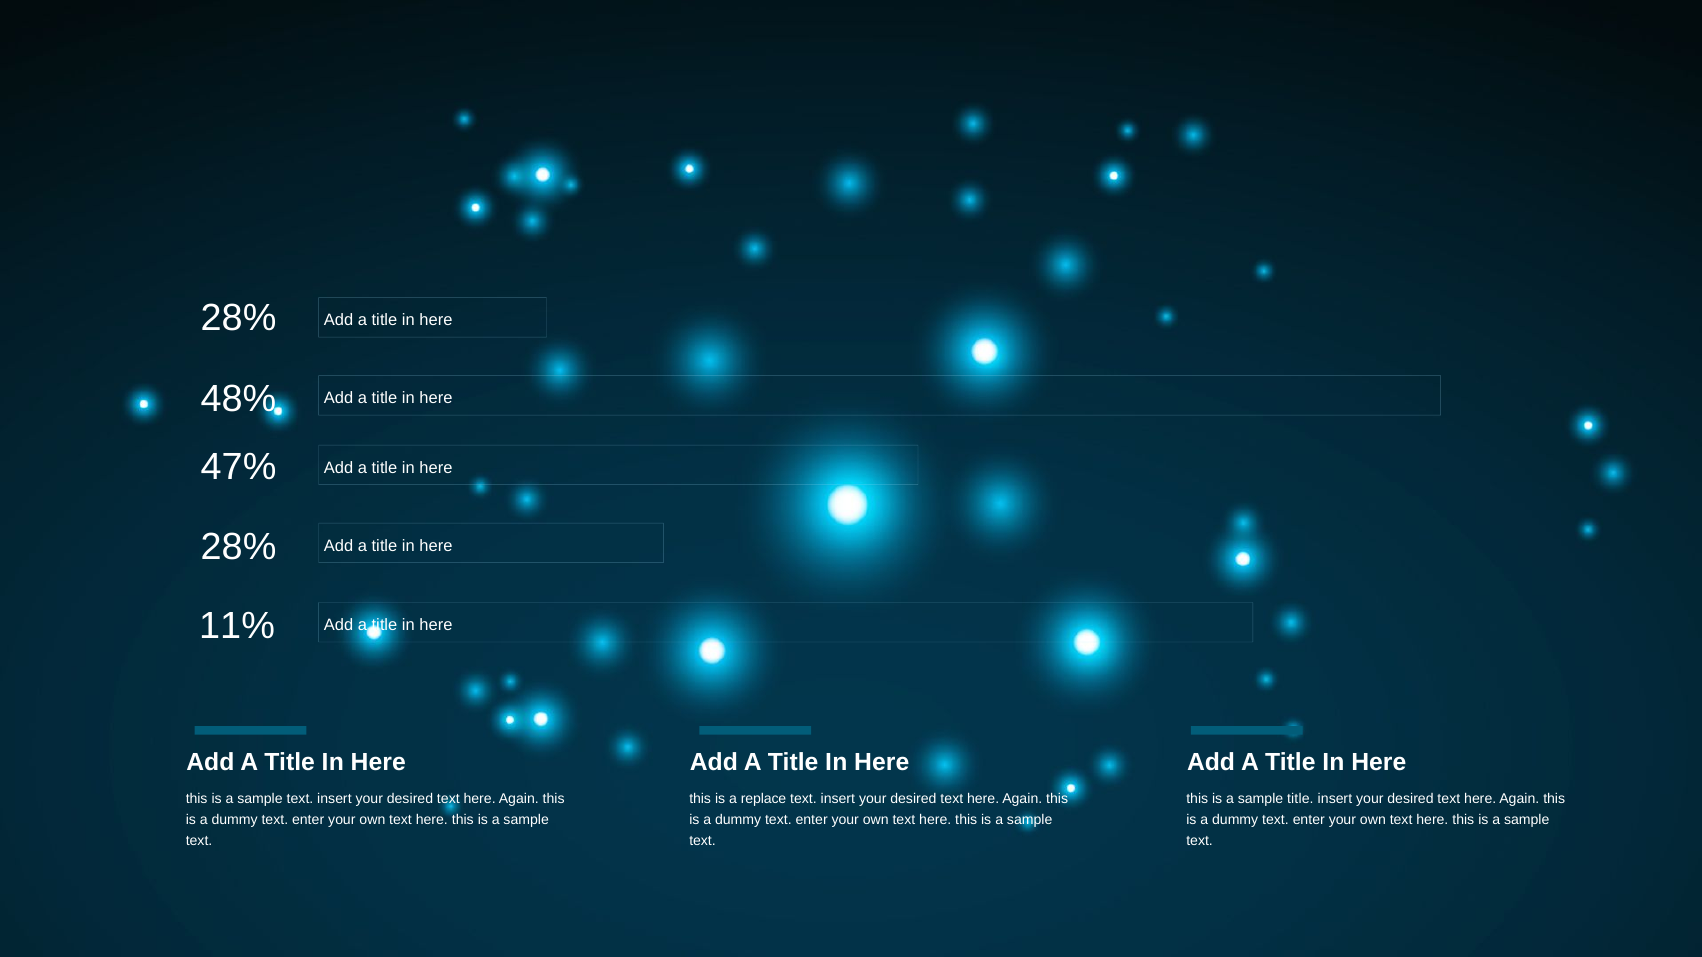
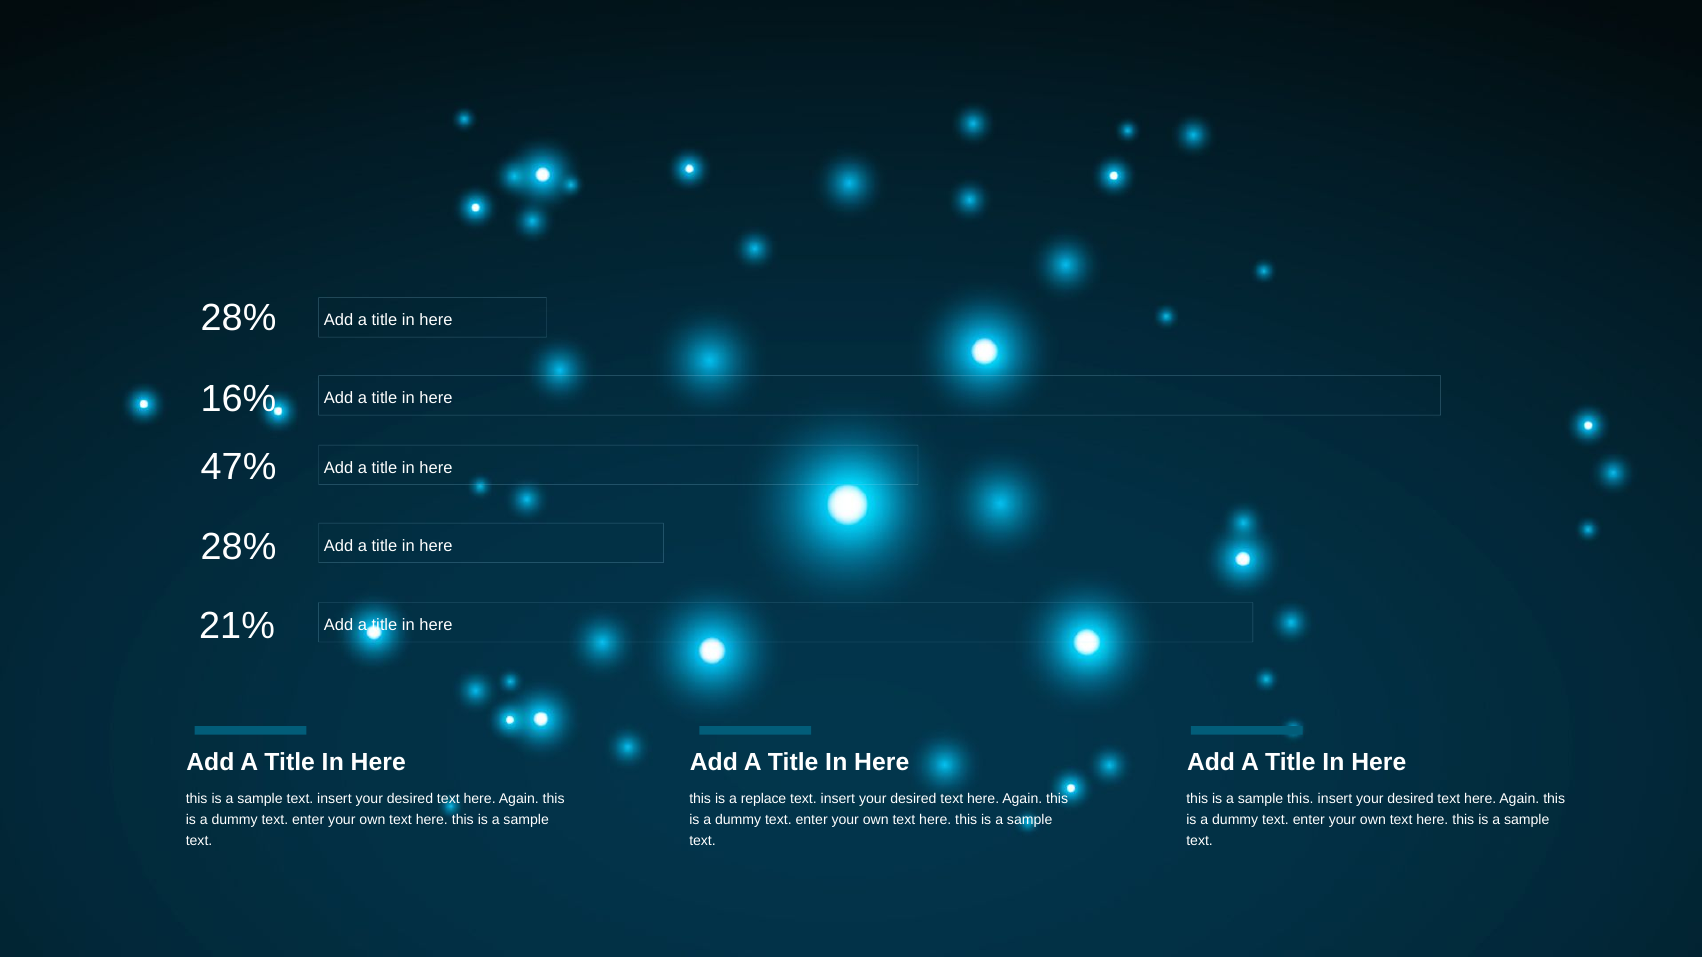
48%: 48% -> 16% (238, 399)
11%: 11% -> 21% (237, 626)
sample title: title -> this (1300, 799)
